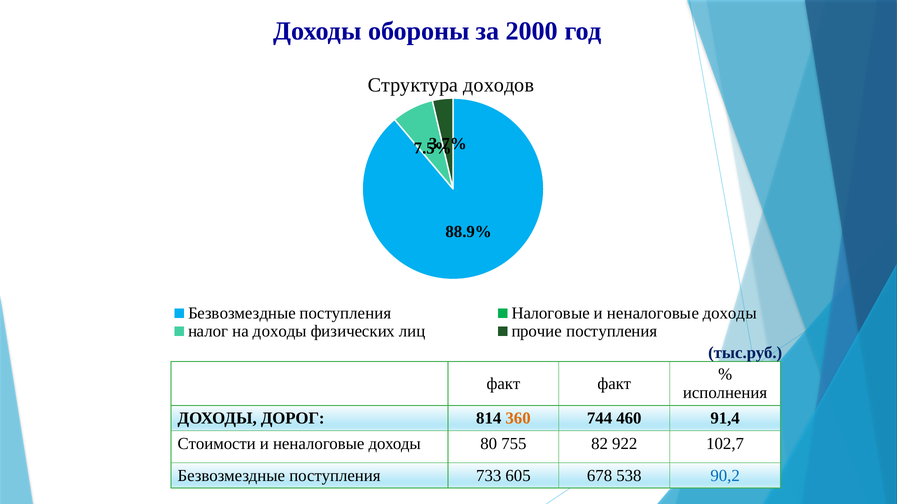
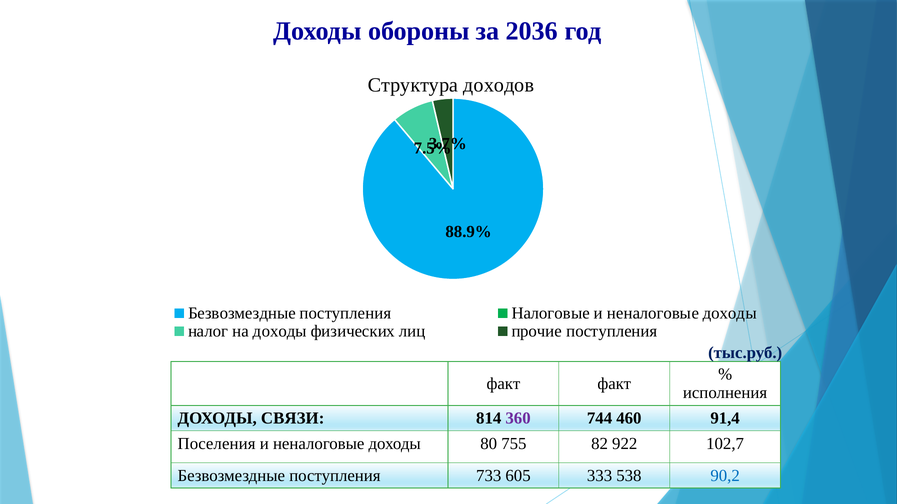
2000: 2000 -> 2036 (532, 31)
ДОРОГ: ДОРОГ -> СВЯЗИ (293, 419)
360 colour: orange -> purple (518, 419)
Стоимости: Стоимости -> Поселения (217, 444)
678: 678 -> 333 (600, 476)
